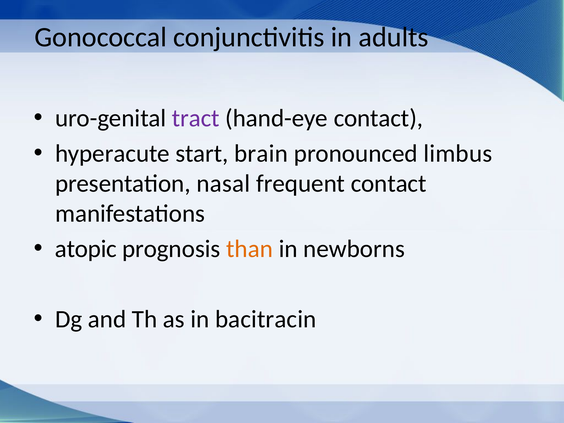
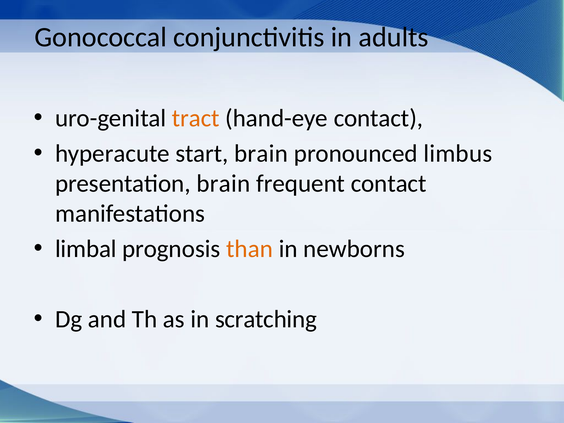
tract colour: purple -> orange (196, 118)
presentation nasal: nasal -> brain (223, 184)
atopic: atopic -> limbal (86, 249)
bacitracin: bacitracin -> scratching (266, 319)
